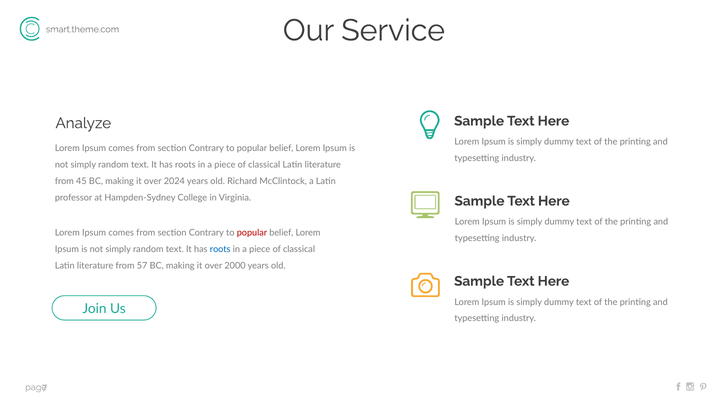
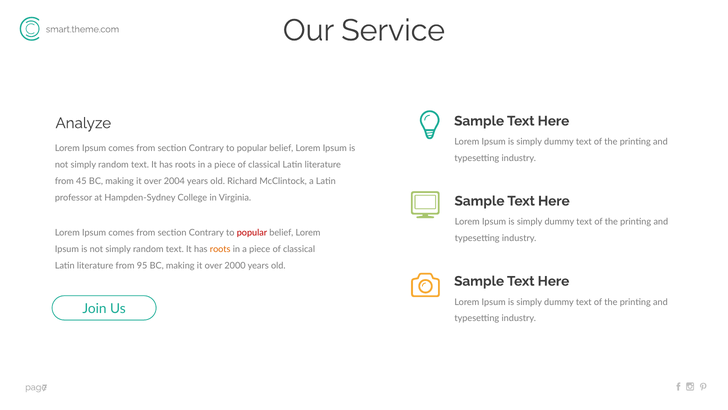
2024: 2024 -> 2004 (174, 181)
roots colour: blue -> orange (220, 249)
57: 57 -> 95 (142, 265)
